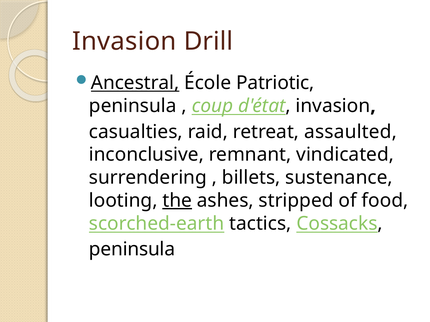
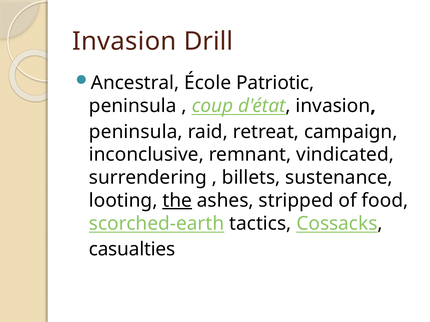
Ancestral underline: present -> none (135, 83)
casualties: casualties -> peninsula (136, 132)
assaulted: assaulted -> campaign (351, 132)
peninsula: peninsula -> casualties (132, 250)
